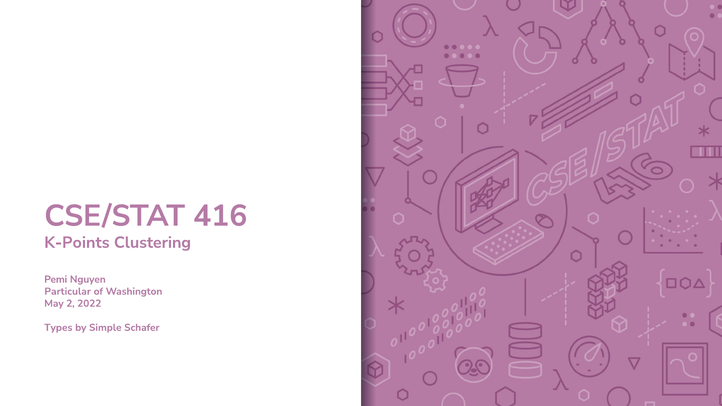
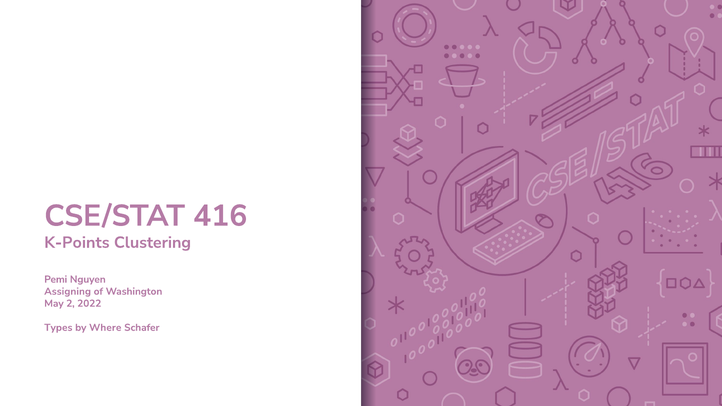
Particular: Particular -> Assigning (68, 291)
Simple: Simple -> Where (105, 328)
